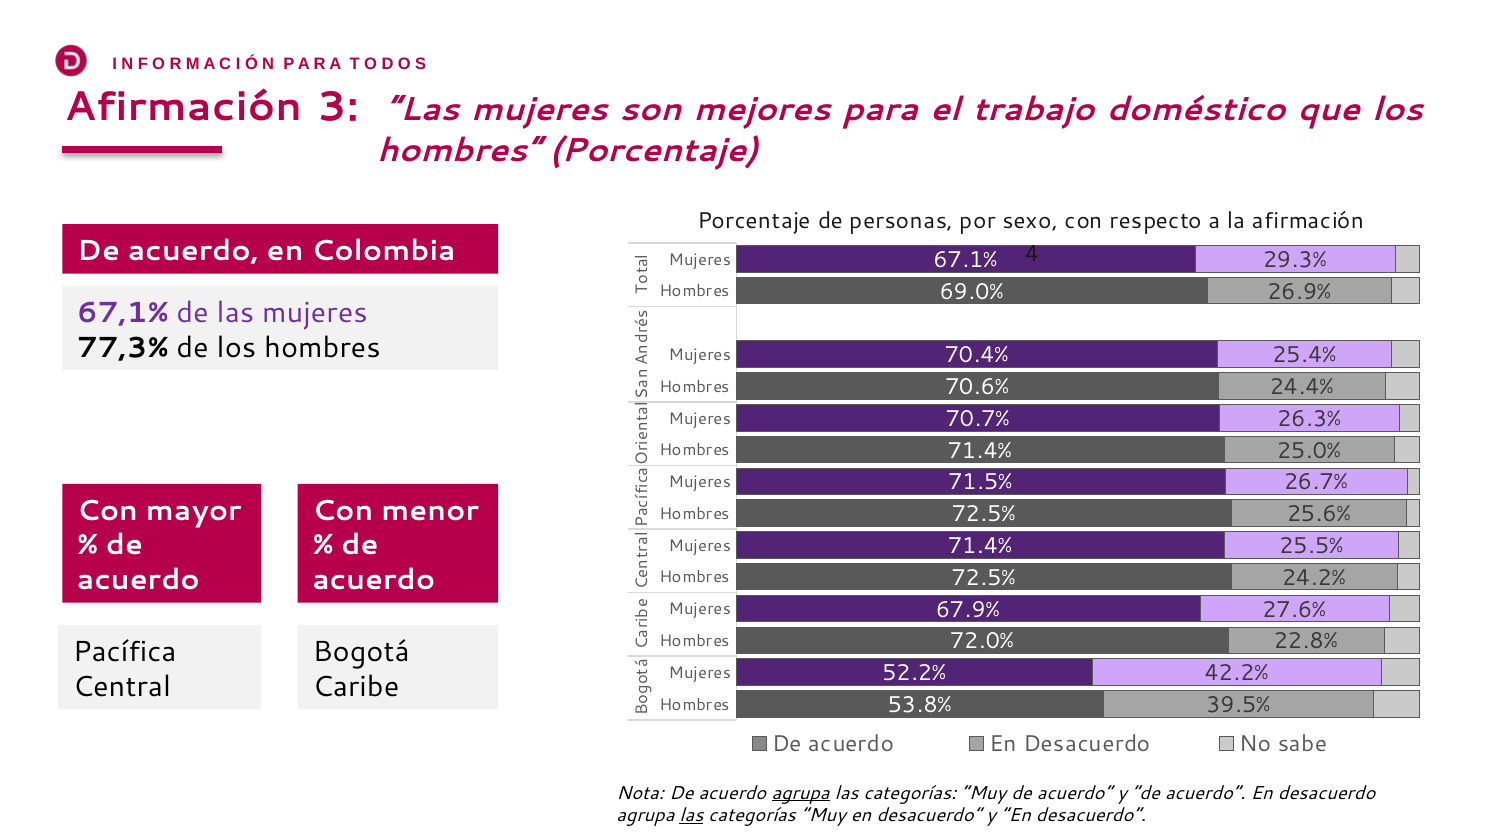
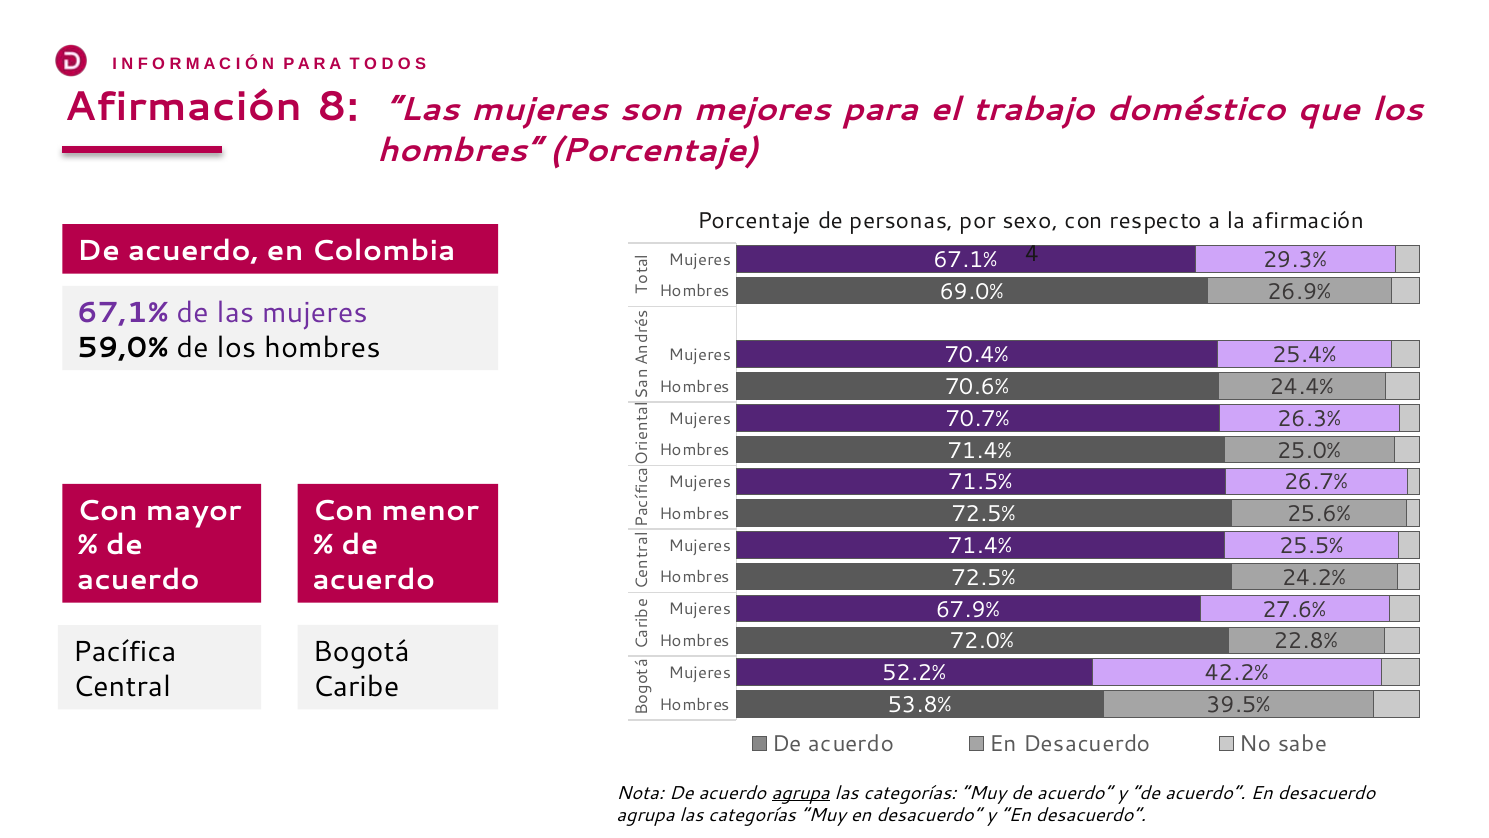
3: 3 -> 8 (338, 107)
77,3%: 77,3% -> 59,0% (123, 347)
las underline: present -> none (691, 815)
